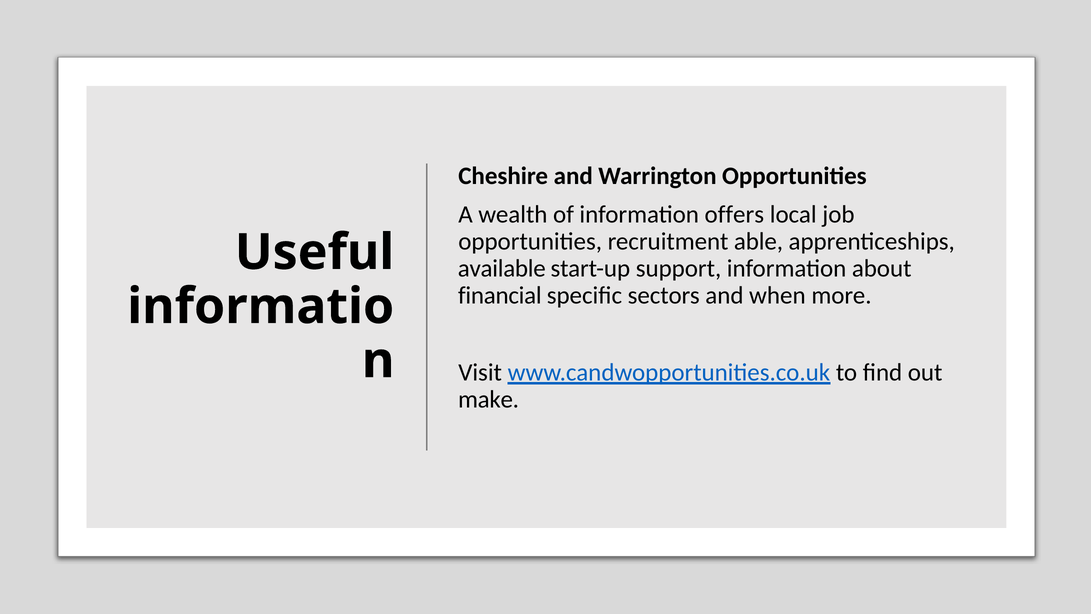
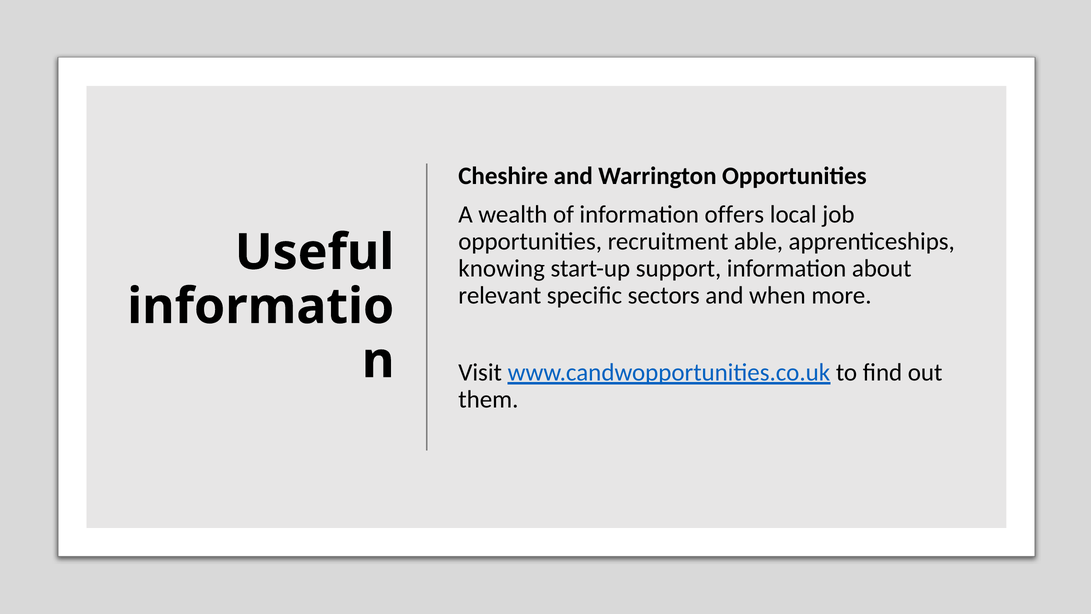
available: available -> knowing (502, 268)
financial: financial -> relevant (500, 295)
make: make -> them (488, 399)
